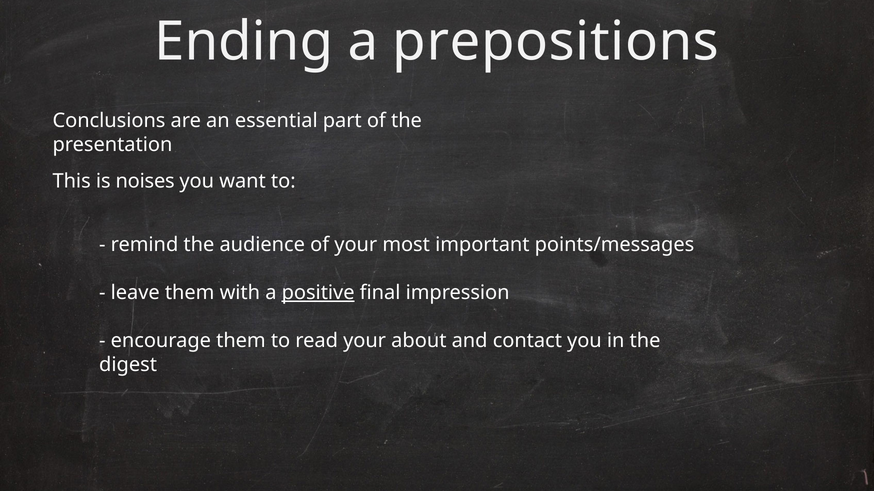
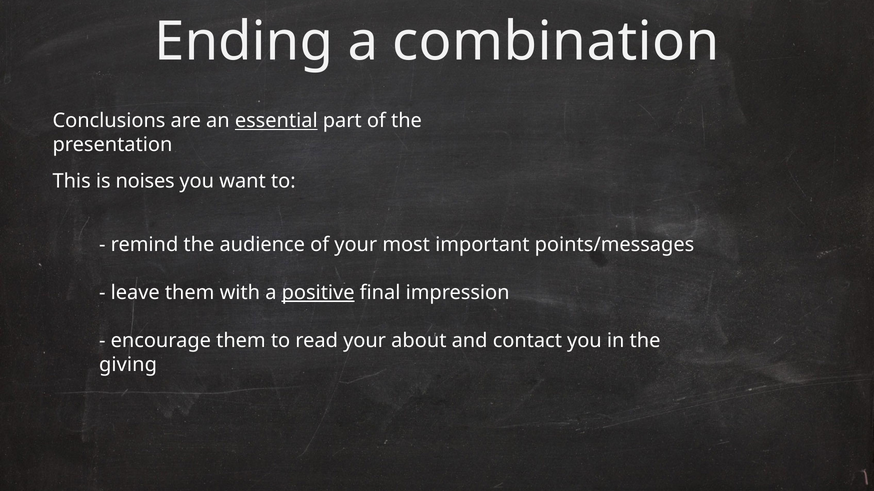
prepositions: prepositions -> combination (556, 42)
essential underline: none -> present (276, 121)
digest: digest -> giving (128, 365)
